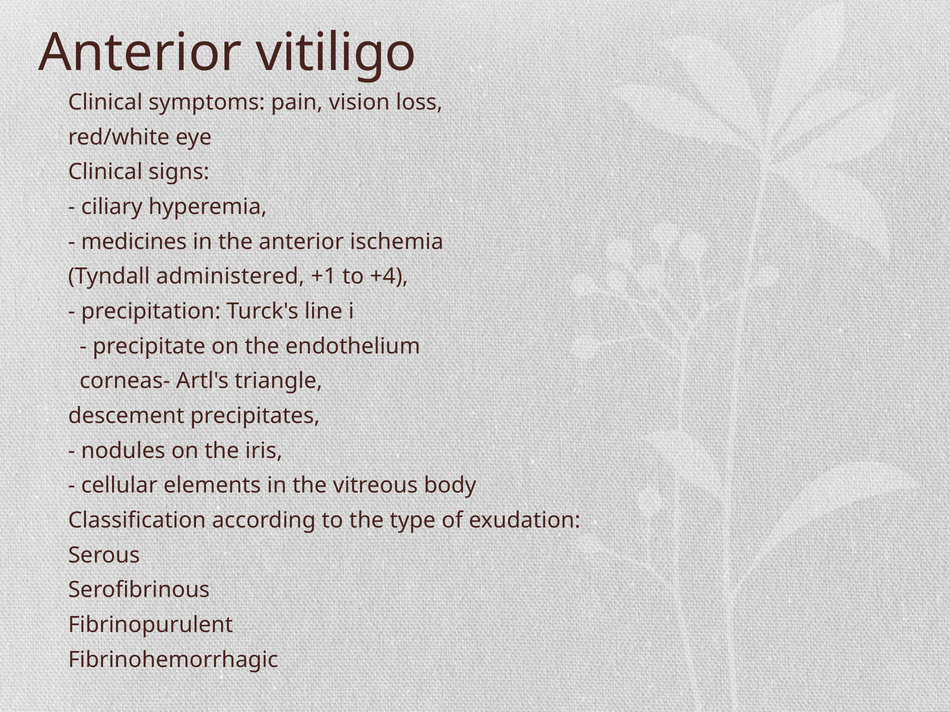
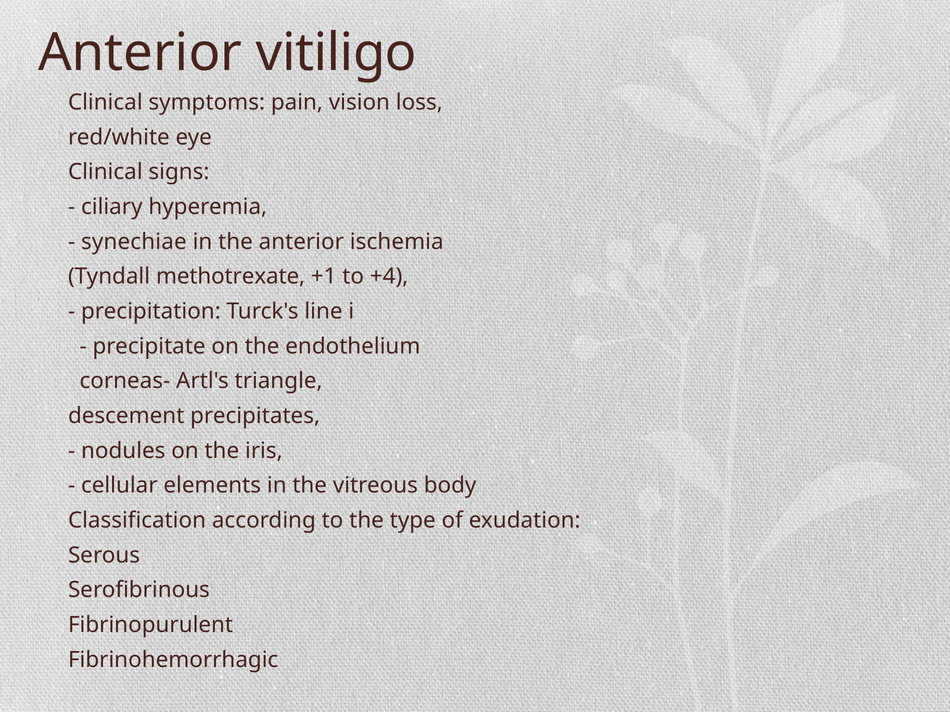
medicines: medicines -> synechiae (134, 242)
administered: administered -> methotrexate (231, 277)
